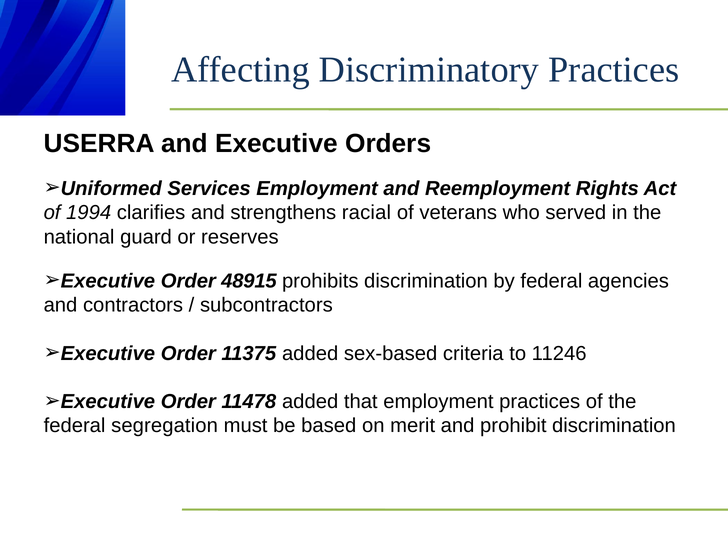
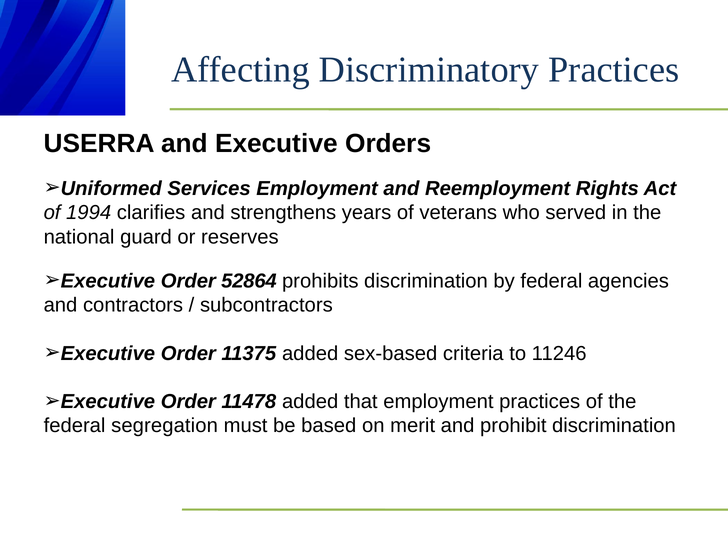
racial: racial -> years (367, 213)
48915: 48915 -> 52864 (249, 281)
